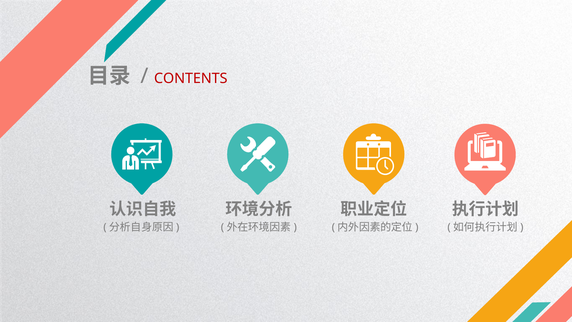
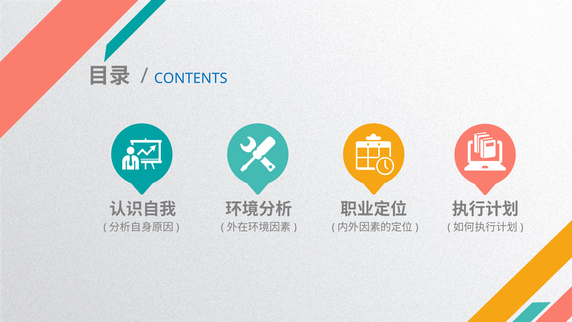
CONTENTS colour: red -> blue (191, 78)
